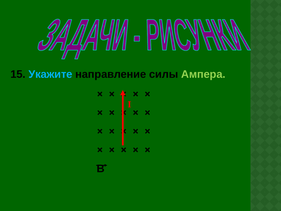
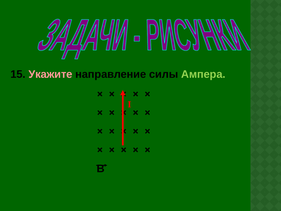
Укажите colour: light blue -> pink (50, 74)
